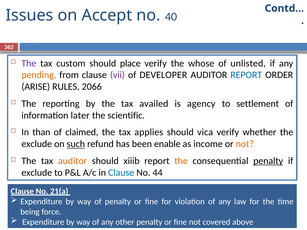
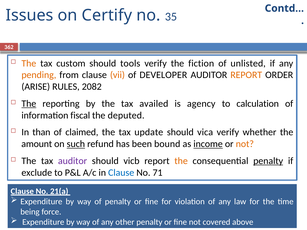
Accept: Accept -> Certify (107, 15)
40: 40 -> 35 (171, 17)
The colour: purple -> orange (29, 63)
place: place -> tools (130, 63)
whose: whose -> fiction (201, 63)
vii colour: purple -> orange (117, 75)
REPORT colour: blue -> orange (246, 75)
2066: 2066 -> 2082 (92, 87)
The underline: none -> present (29, 104)
settlement: settlement -> calculation (258, 104)
later: later -> fiscal (80, 115)
scientific: scientific -> deputed (126, 115)
applies: applies -> update (149, 132)
exclude: exclude -> amount (37, 144)
enable: enable -> bound (167, 144)
income underline: none -> present (208, 144)
auditor colour: orange -> purple (73, 161)
xiiib: xiiib -> vicb (132, 161)
44: 44 -> 71 (158, 173)
